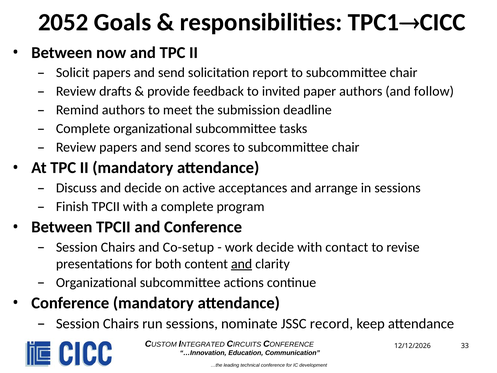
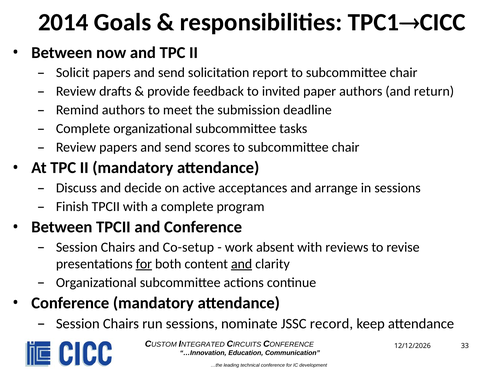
2052: 2052 -> 2014 (63, 22)
follow: follow -> return (434, 91)
work decide: decide -> absent (275, 247)
contact: contact -> reviews (347, 247)
for underline: none -> present (144, 264)
